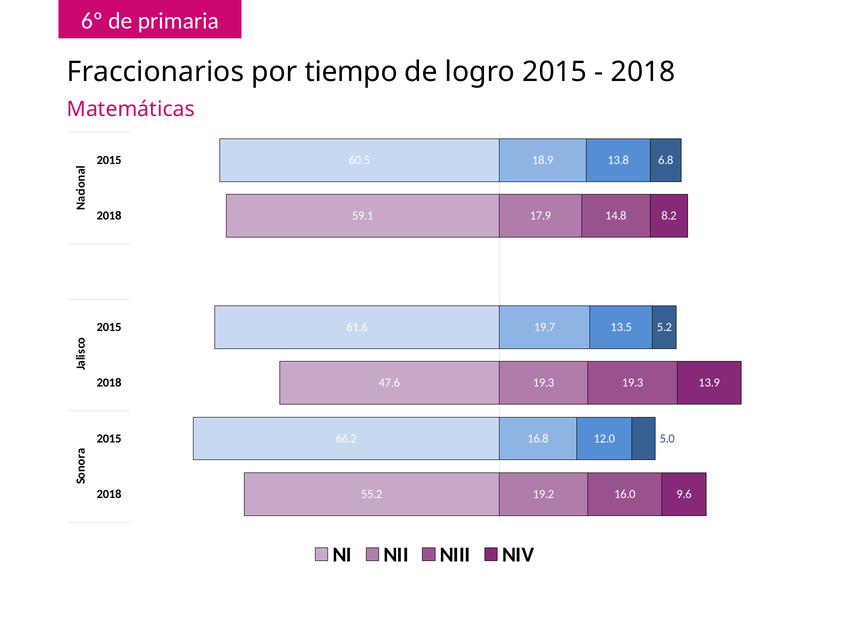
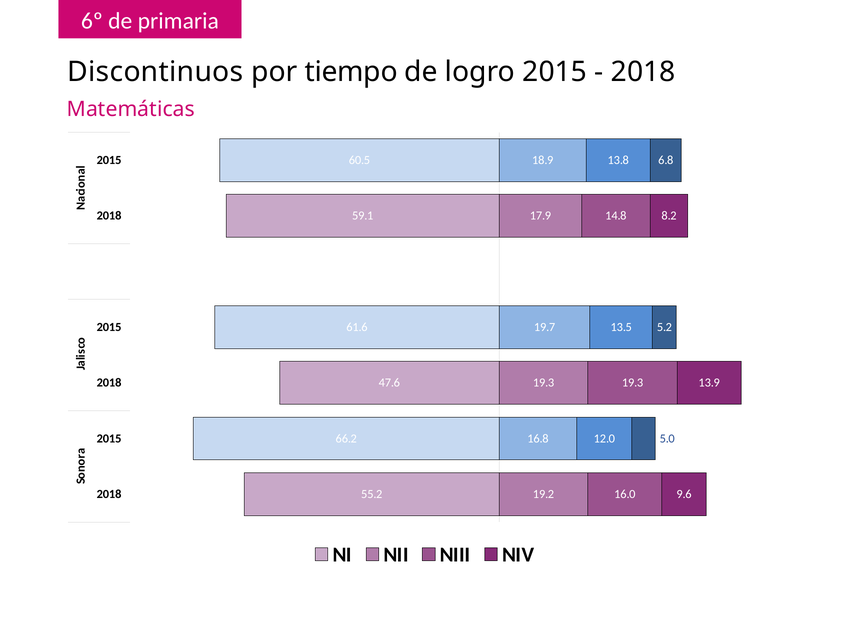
Fraccionarios: Fraccionarios -> Discontinuos (155, 72)
